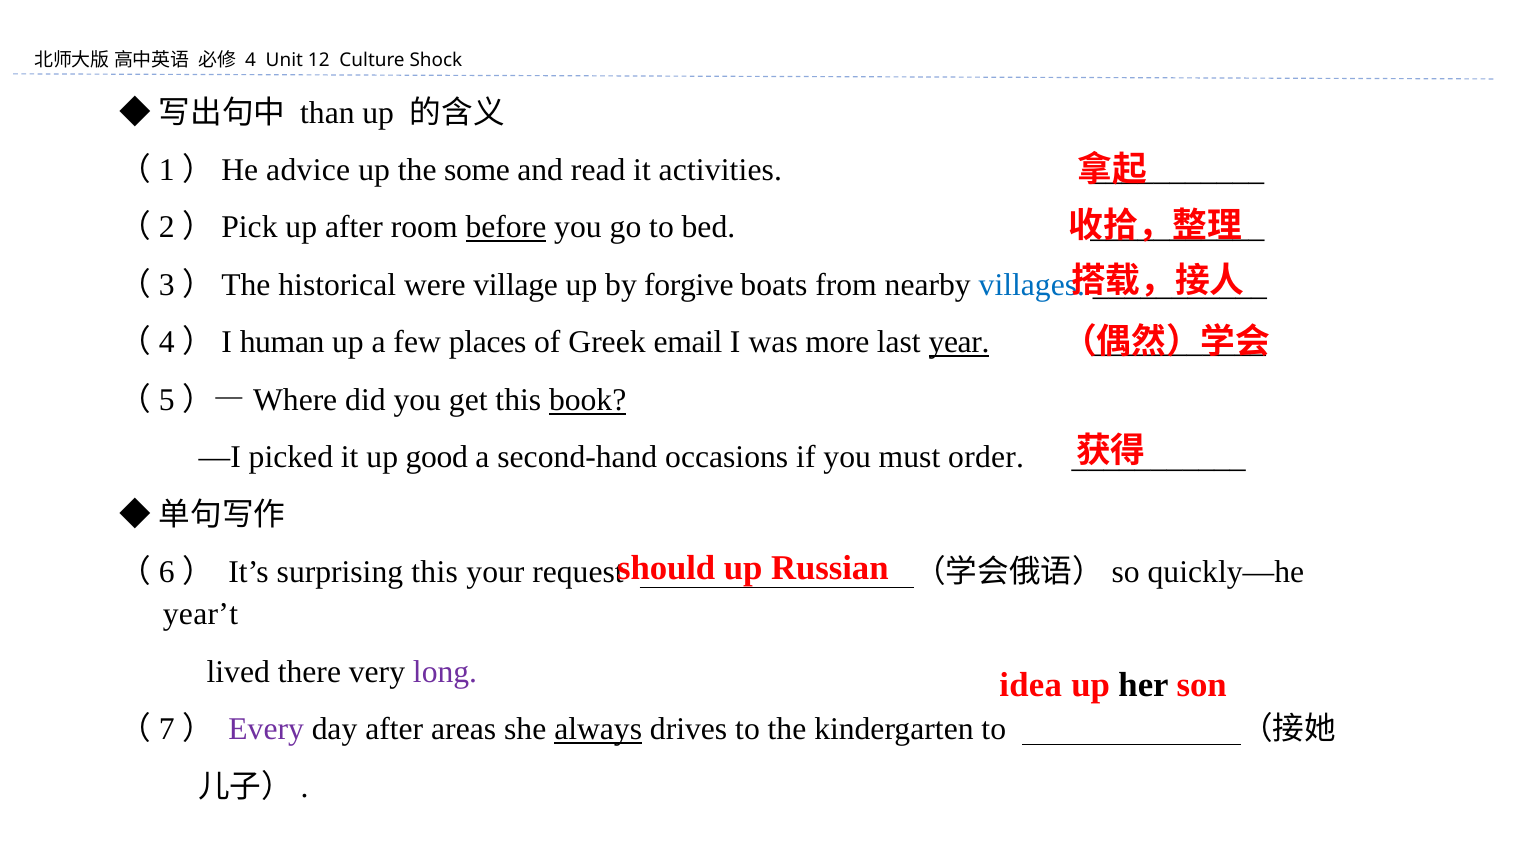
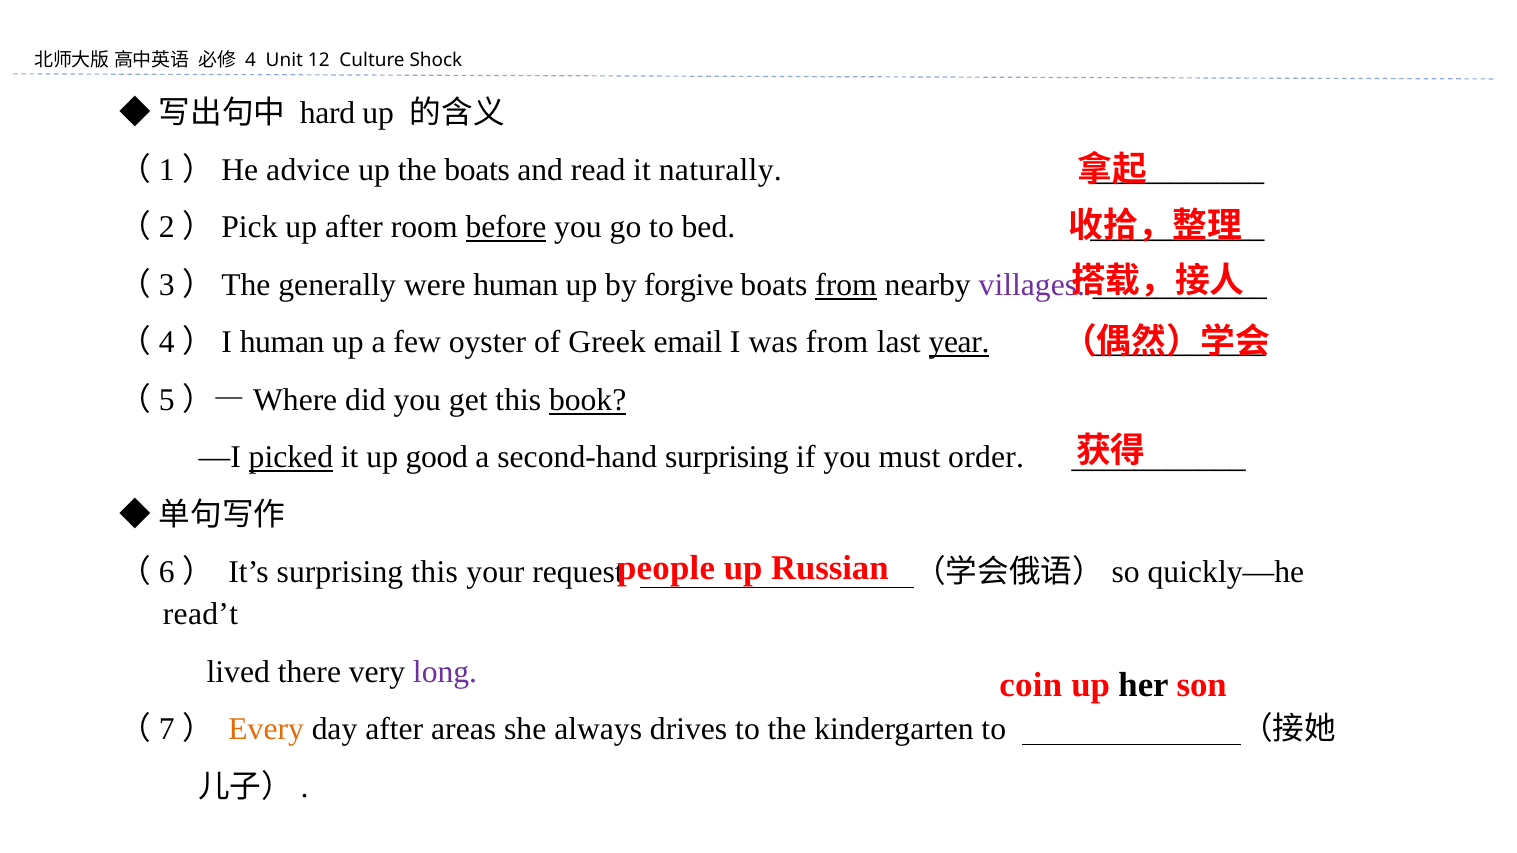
than: than -> hard (328, 113)
the some: some -> boats (477, 170)
activities: activities -> naturally (720, 170)
historical: historical -> generally (337, 285)
were village: village -> human (516, 285)
from underline: none -> present (846, 285)
villages colour: blue -> purple (1032, 285)
places: places -> oyster (487, 343)
was more: more -> from (837, 343)
picked underline: none -> present (291, 458)
second-hand occasions: occasions -> surprising (727, 458)
should: should -> people (666, 569)
year’t: year’t -> read’t (200, 614)
idea: idea -> coin (1031, 685)
Every colour: purple -> orange (266, 729)
always underline: present -> none (598, 729)
